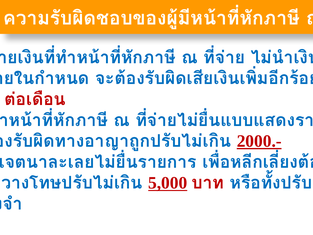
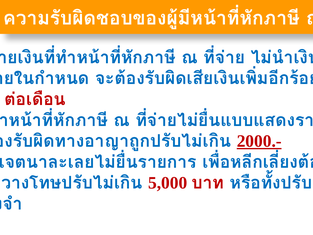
5,000 underline: present -> none (168, 183)
